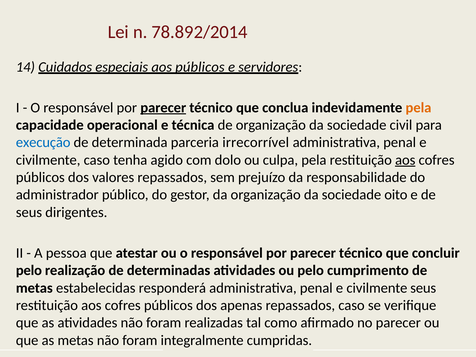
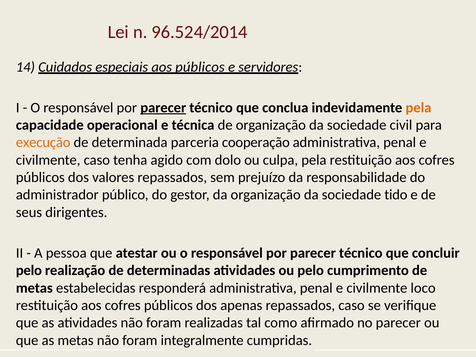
78.892/2014: 78.892/2014 -> 96.524/2014 (200, 32)
execução colour: blue -> orange (43, 143)
irrecorrível: irrecorrível -> cooperação (256, 143)
aos underline: present -> none (405, 160)
oito: oito -> tido (396, 195)
civilmente seus: seus -> loco (423, 288)
